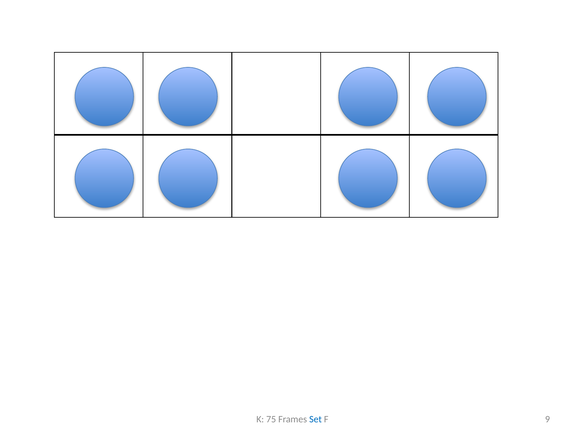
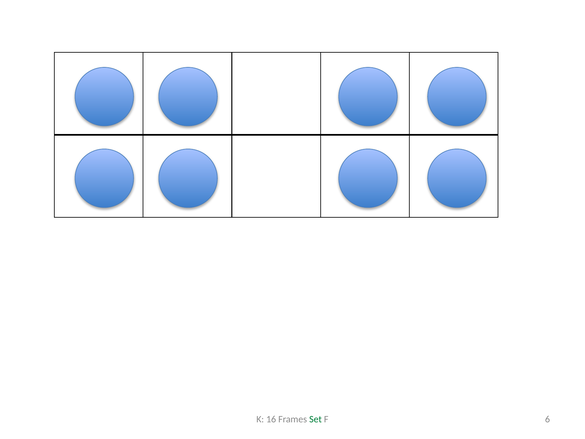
75: 75 -> 16 (271, 419)
Set colour: blue -> green (315, 419)
9: 9 -> 6 (547, 419)
